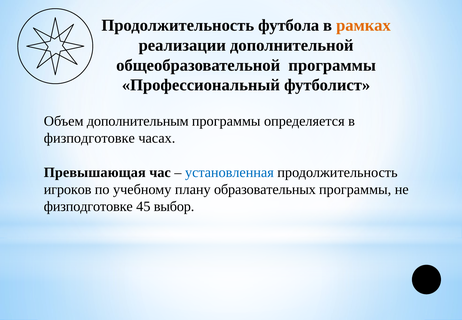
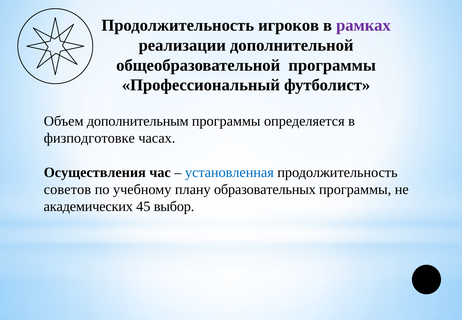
футбола: футбола -> игроков (289, 25)
рамках colour: orange -> purple (363, 25)
Превышающая: Превышающая -> Осуществления (95, 172)
игроков: игроков -> советов (67, 189)
физподготовке: физподготовке -> академических (88, 206)
